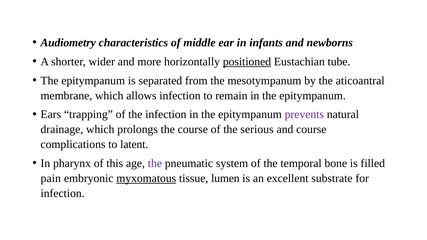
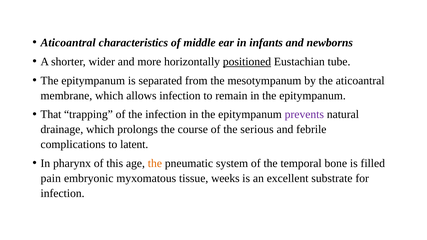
Audiometry: Audiometry -> Aticoantral (68, 43)
Ears: Ears -> That (51, 115)
and course: course -> febrile (311, 130)
the colour: purple -> orange (155, 164)
myxomatous underline: present -> none (146, 178)
lumen: lumen -> weeks (225, 178)
